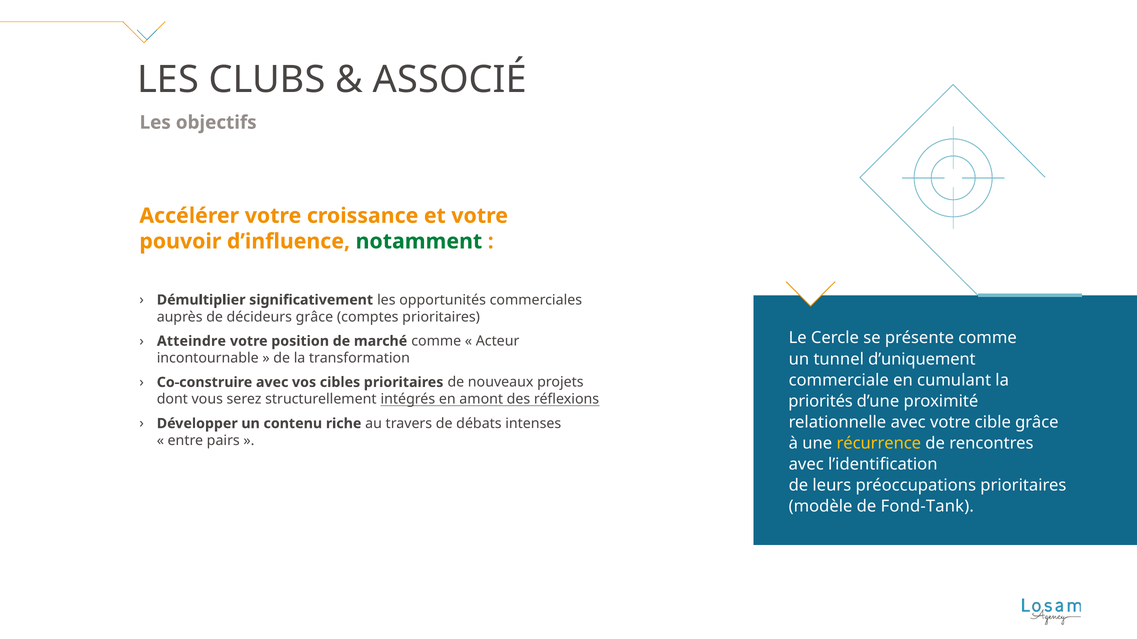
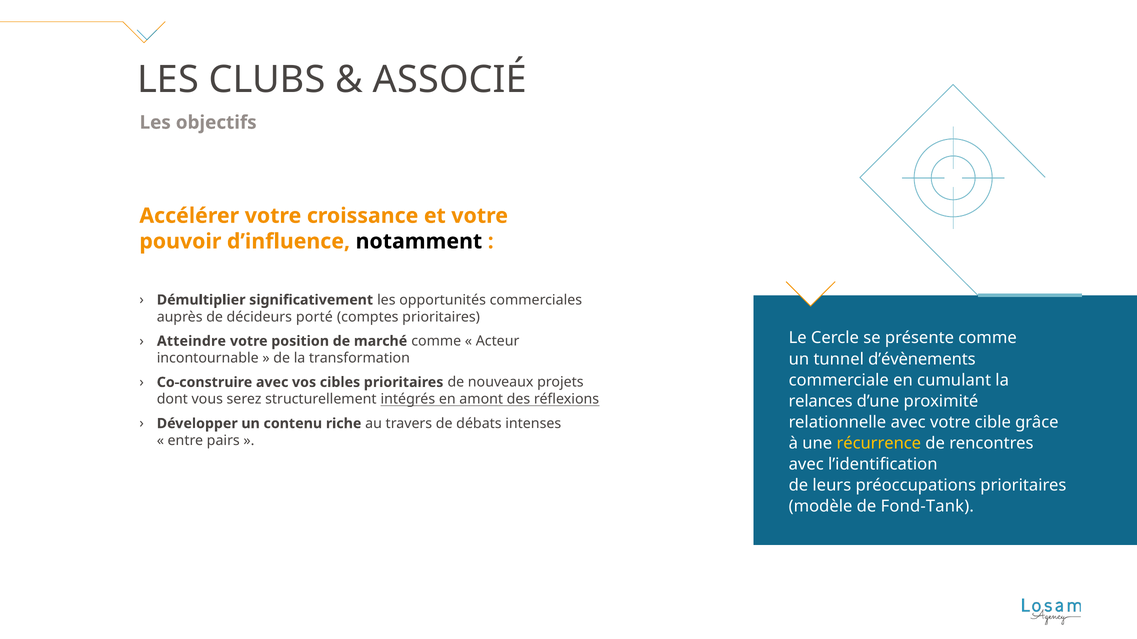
notamment colour: green -> black (419, 242)
décideurs grâce: grâce -> porté (314, 317)
d’uniquement: d’uniquement -> d’évènements (922, 359)
priorités: priorités -> relances (821, 402)
